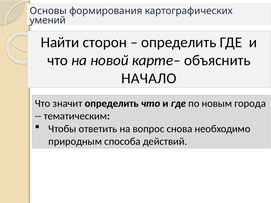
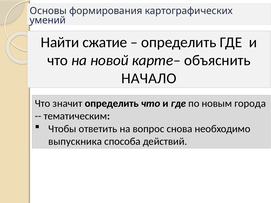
сторон: сторон -> сжатие (105, 42)
природным: природным -> выпускника (75, 142)
